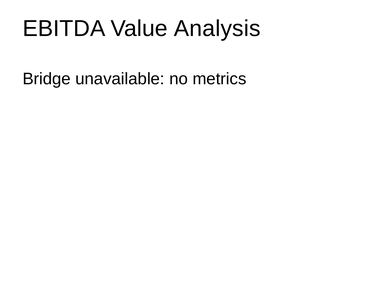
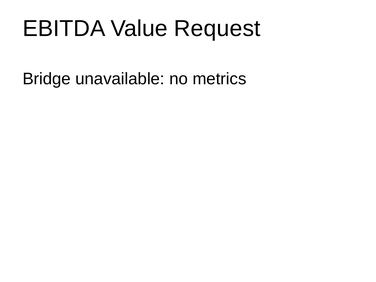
Analysis: Analysis -> Request (217, 29)
